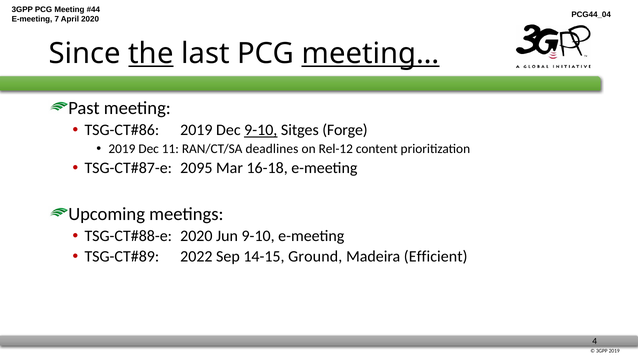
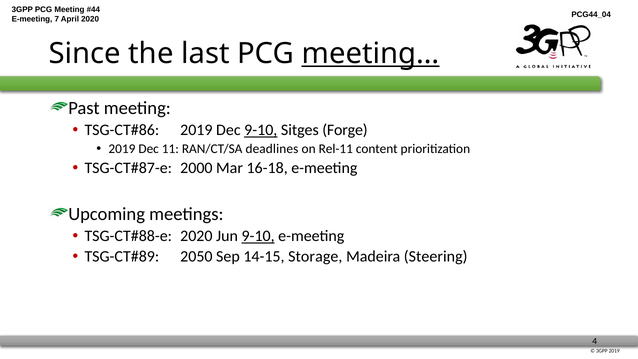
the underline: present -> none (151, 54)
Rel-12: Rel-12 -> Rel-11 (336, 149)
2095: 2095 -> 2000 (196, 168)
9-10 underline: none -> present (258, 236)
2022: 2022 -> 2050 (196, 256)
Ground: Ground -> Storage (315, 256)
Efficient: Efficient -> Steering (436, 256)
